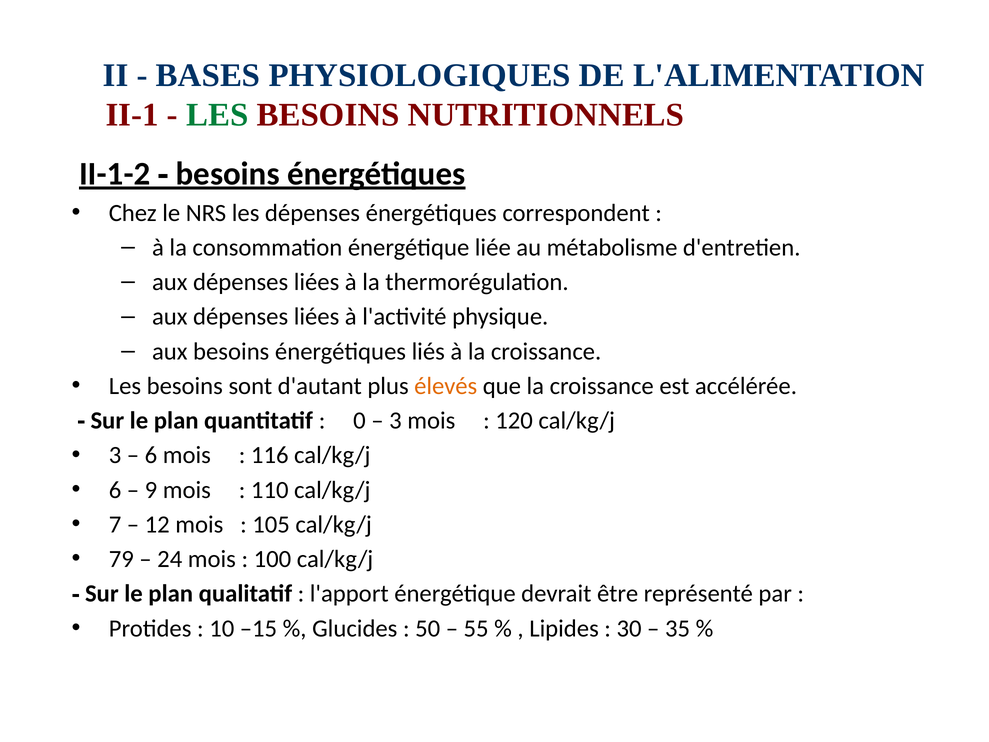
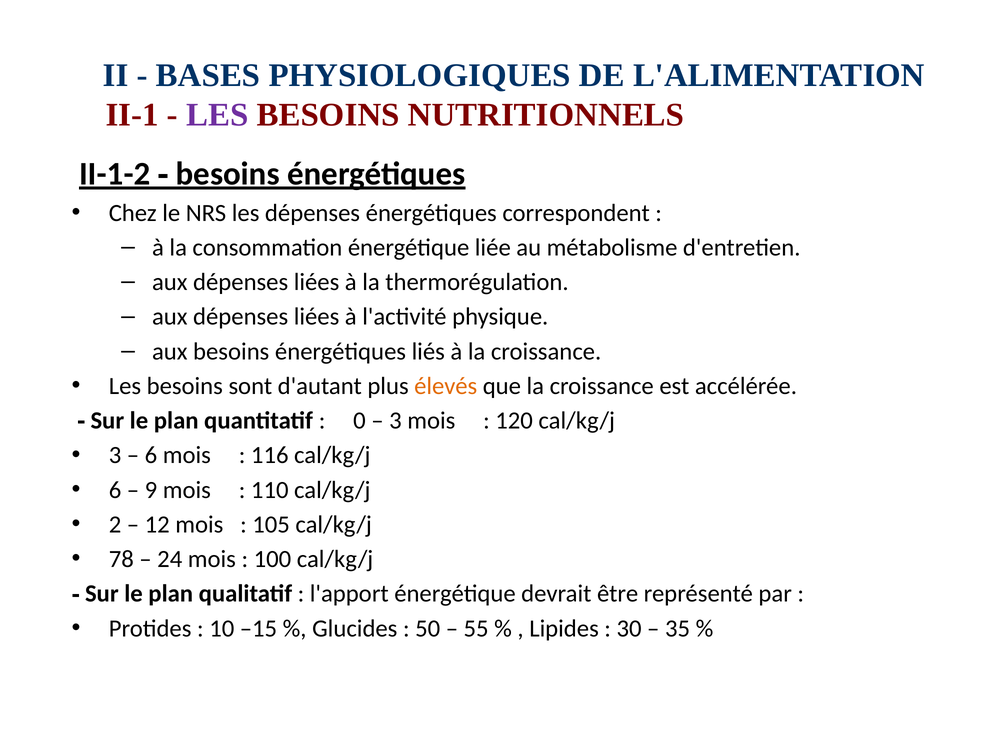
LES colour: green -> purple (217, 115)
7: 7 -> 2 (115, 524)
79: 79 -> 78 (121, 559)
